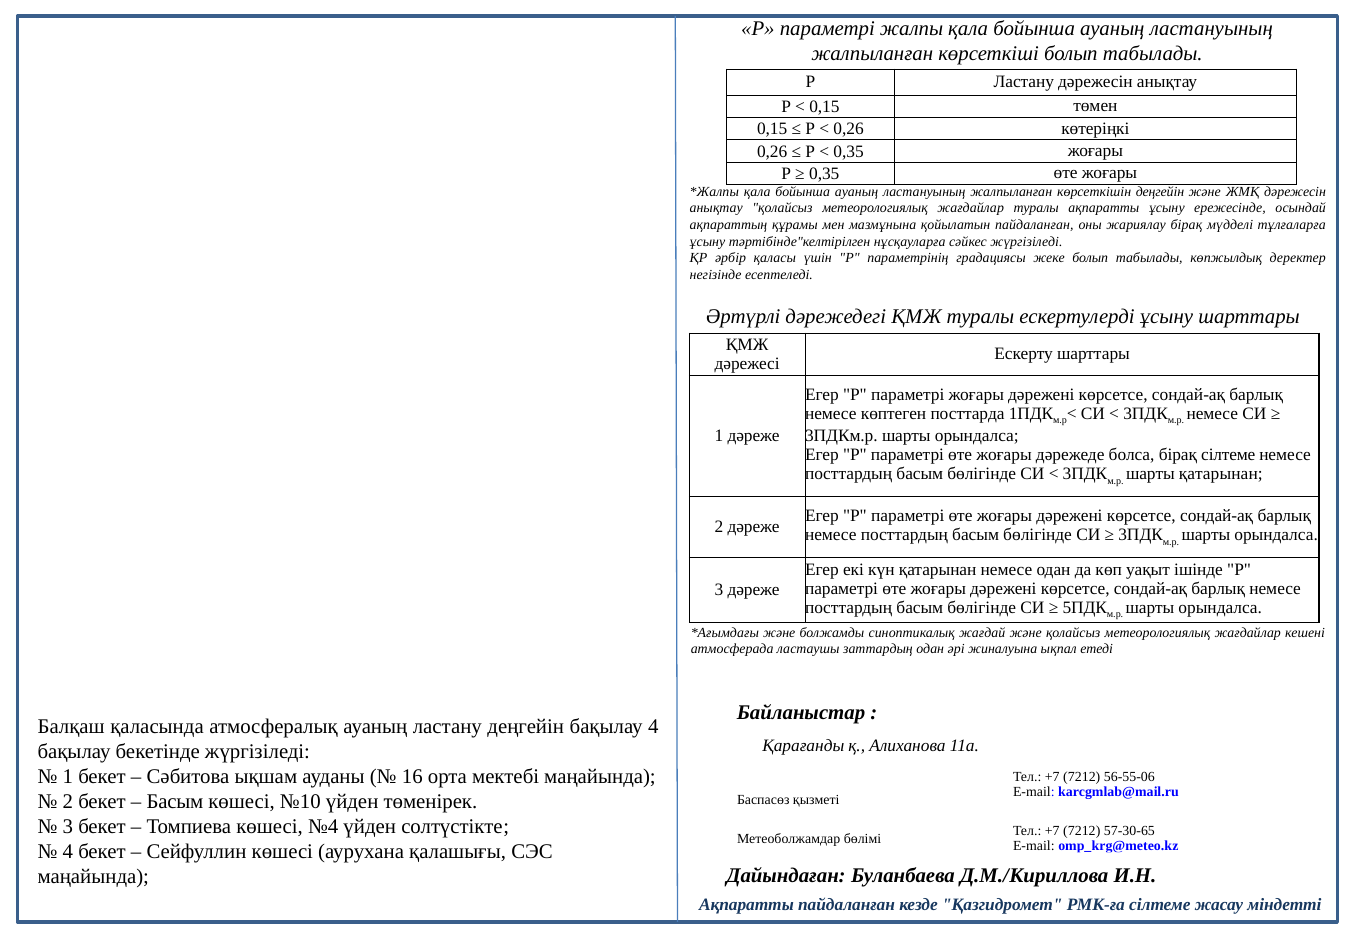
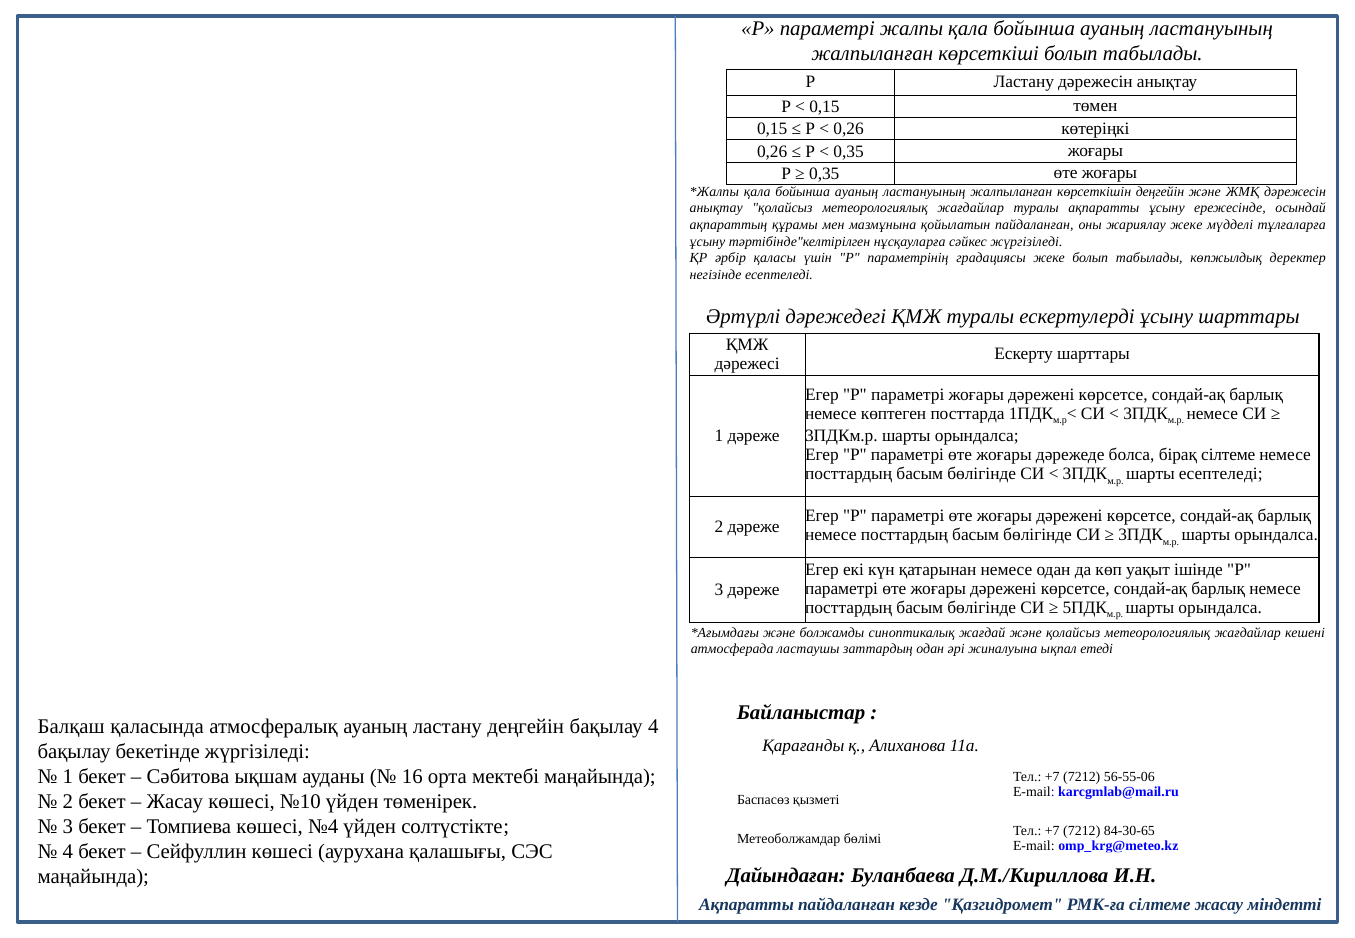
жариялау бірақ: бірақ -> жеке (1186, 225)
шарты қатарынан: қатарынан -> есептеледі (1221, 474)
Басым: Басым -> Жасау (175, 801)
57-30-65: 57-30-65 -> 84-30-65 (1129, 831)
